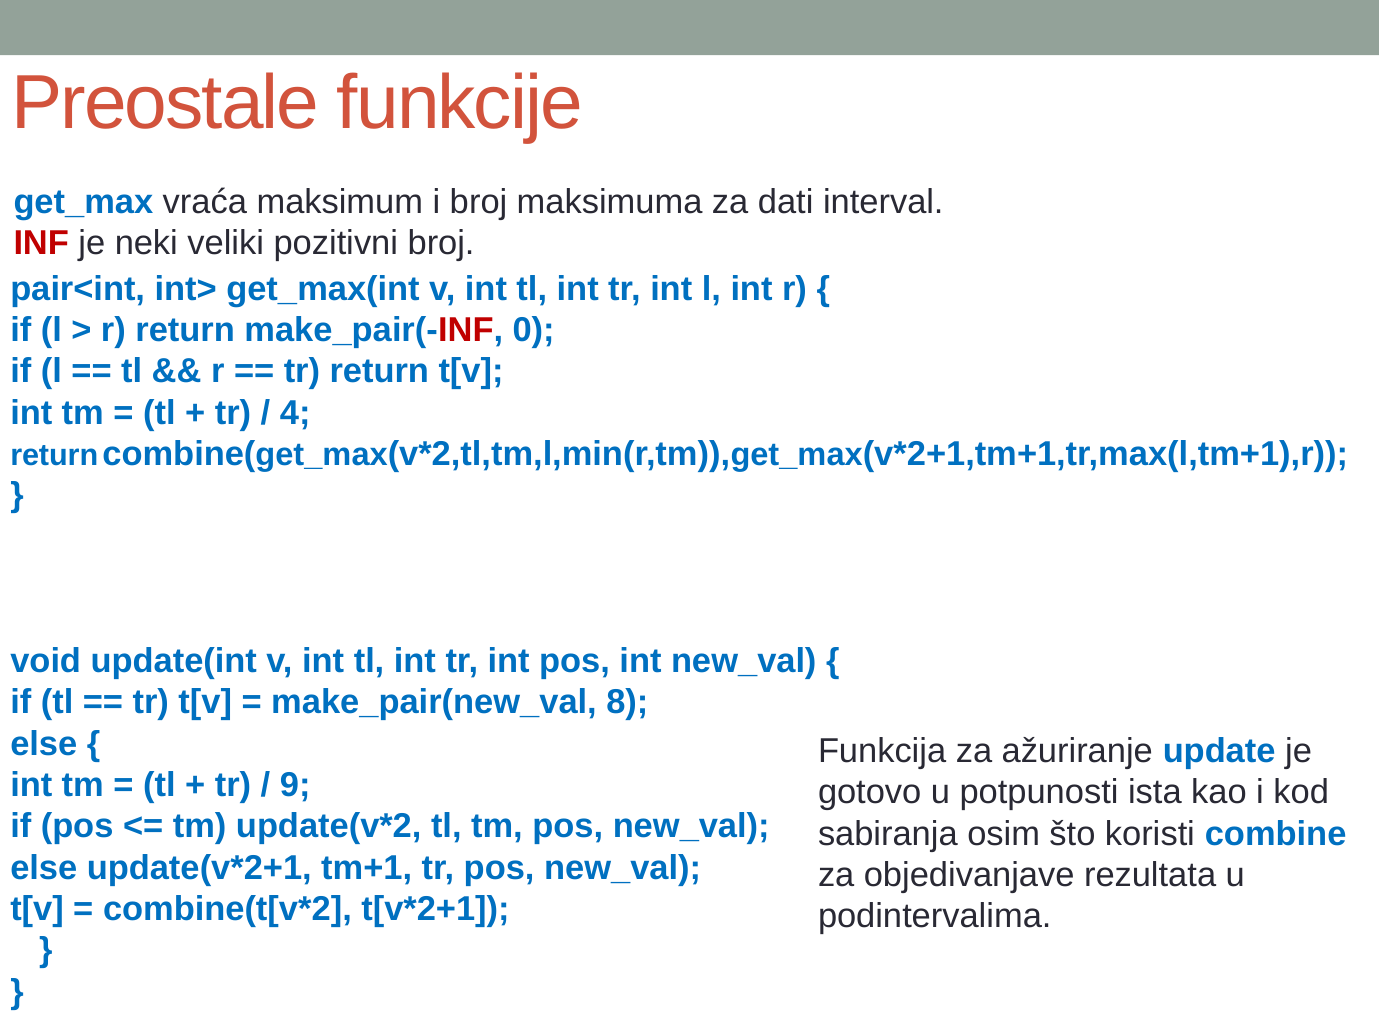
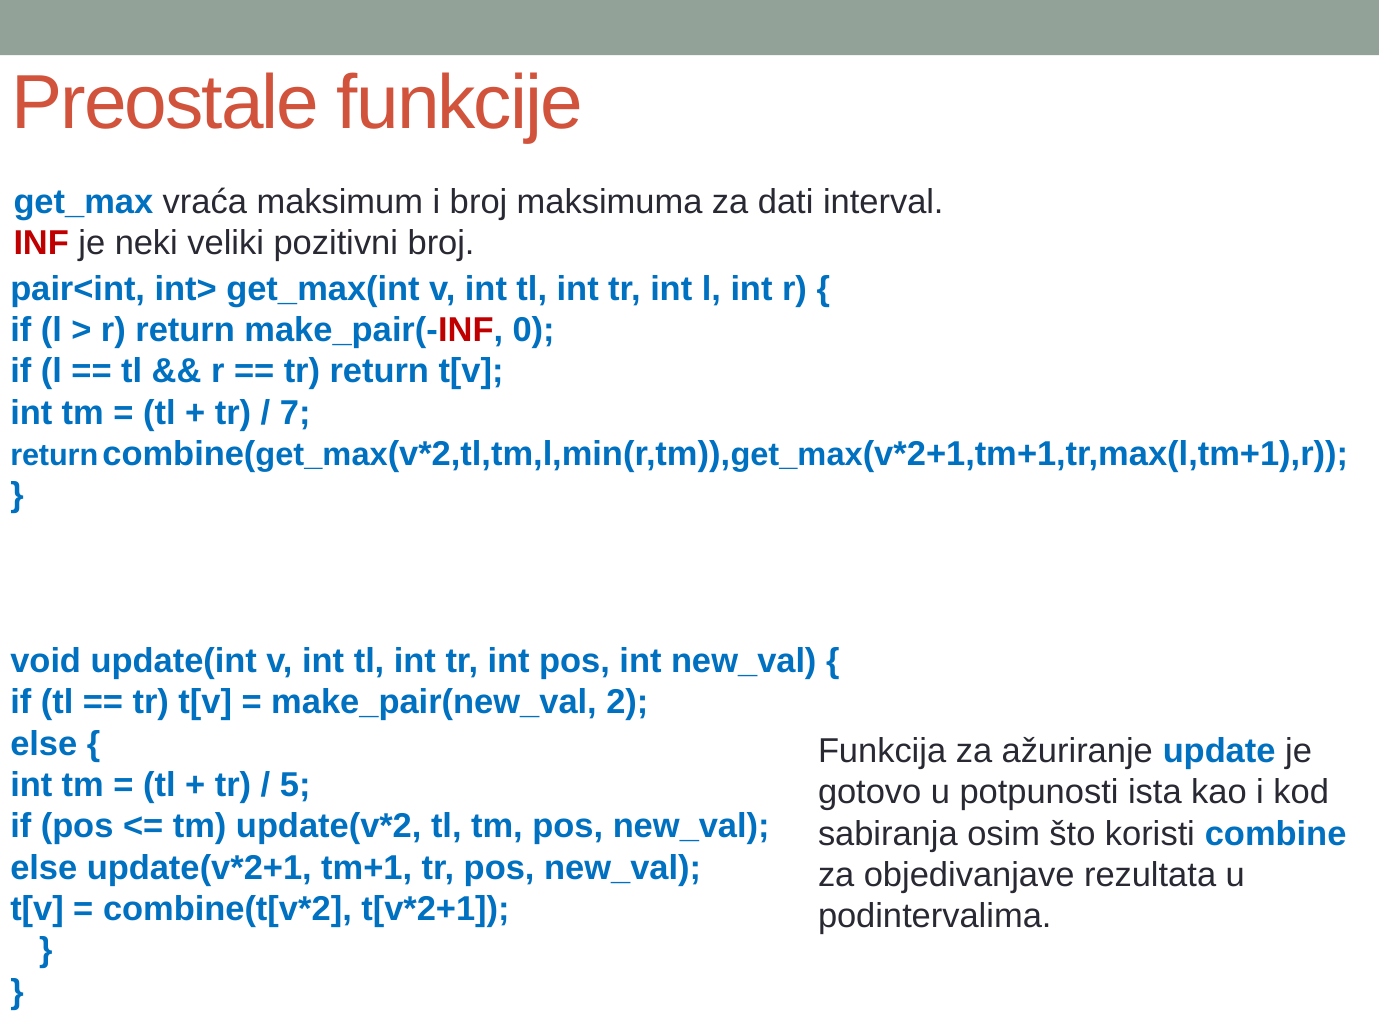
4: 4 -> 7 (295, 413)
8: 8 -> 2 (627, 702)
9: 9 -> 5 (295, 785)
